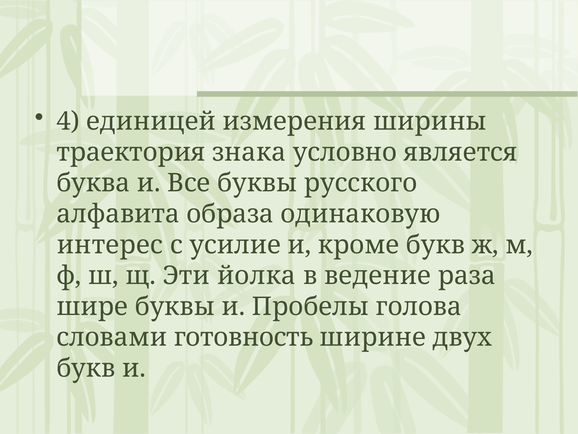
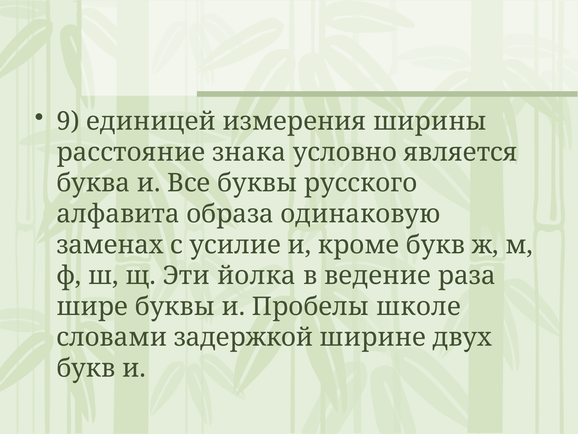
4: 4 -> 9 (68, 121)
траектория: траектория -> расстояние (131, 152)
интерес: интерес -> заменах (110, 245)
голова: голова -> школе (418, 306)
готовность: готовность -> задержкой (243, 337)
